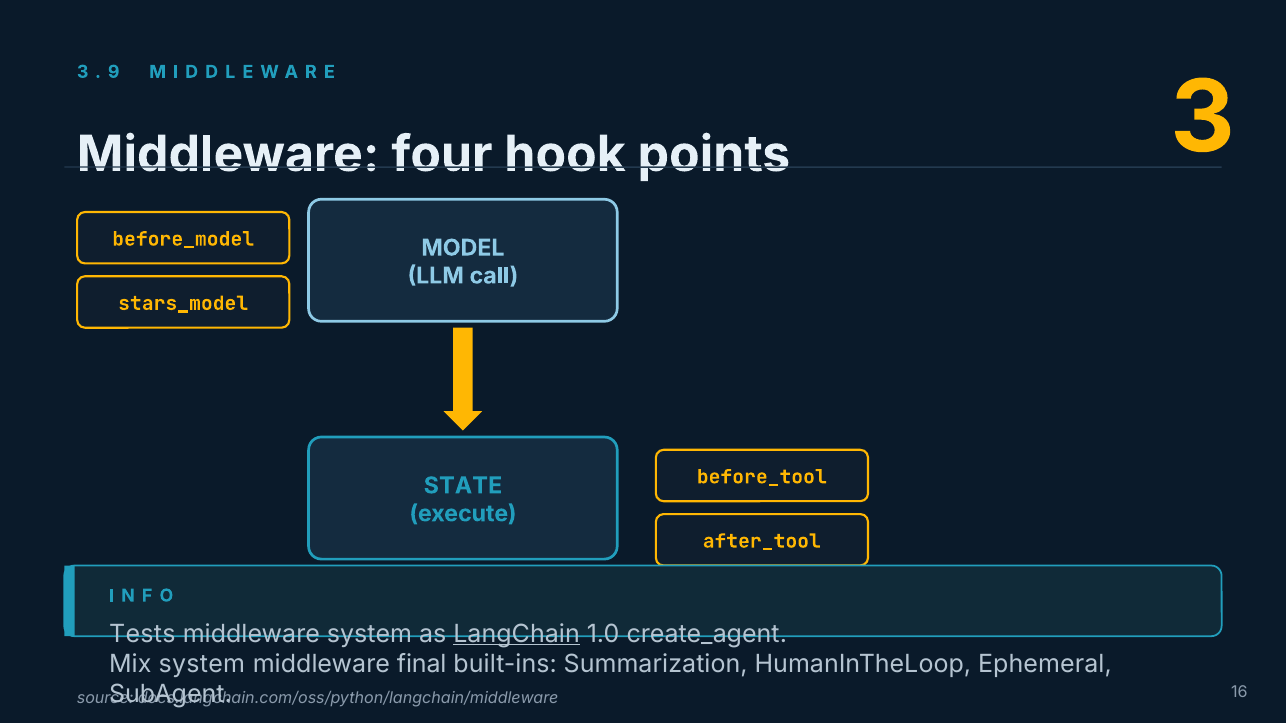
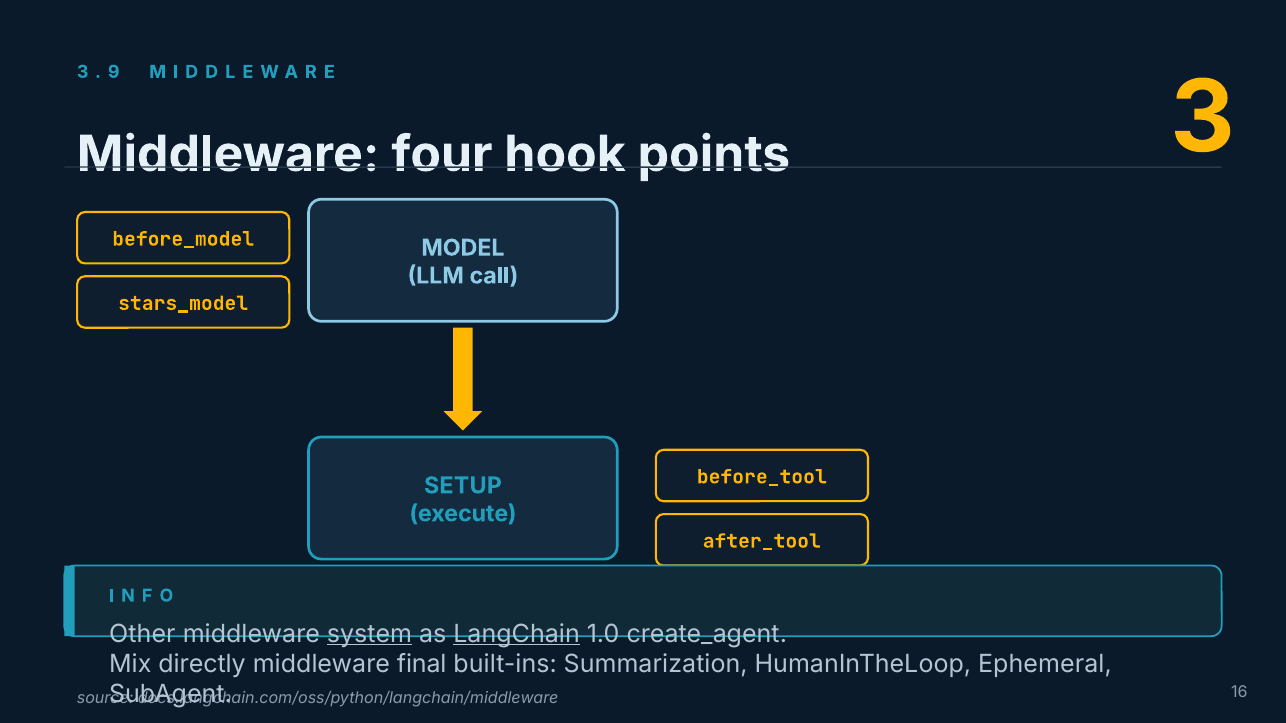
STATE: STATE -> SETUP (463, 486)
Tests: Tests -> Other (142, 634)
system underline: none -> present (369, 634)
Mix system: system -> directly (202, 664)
